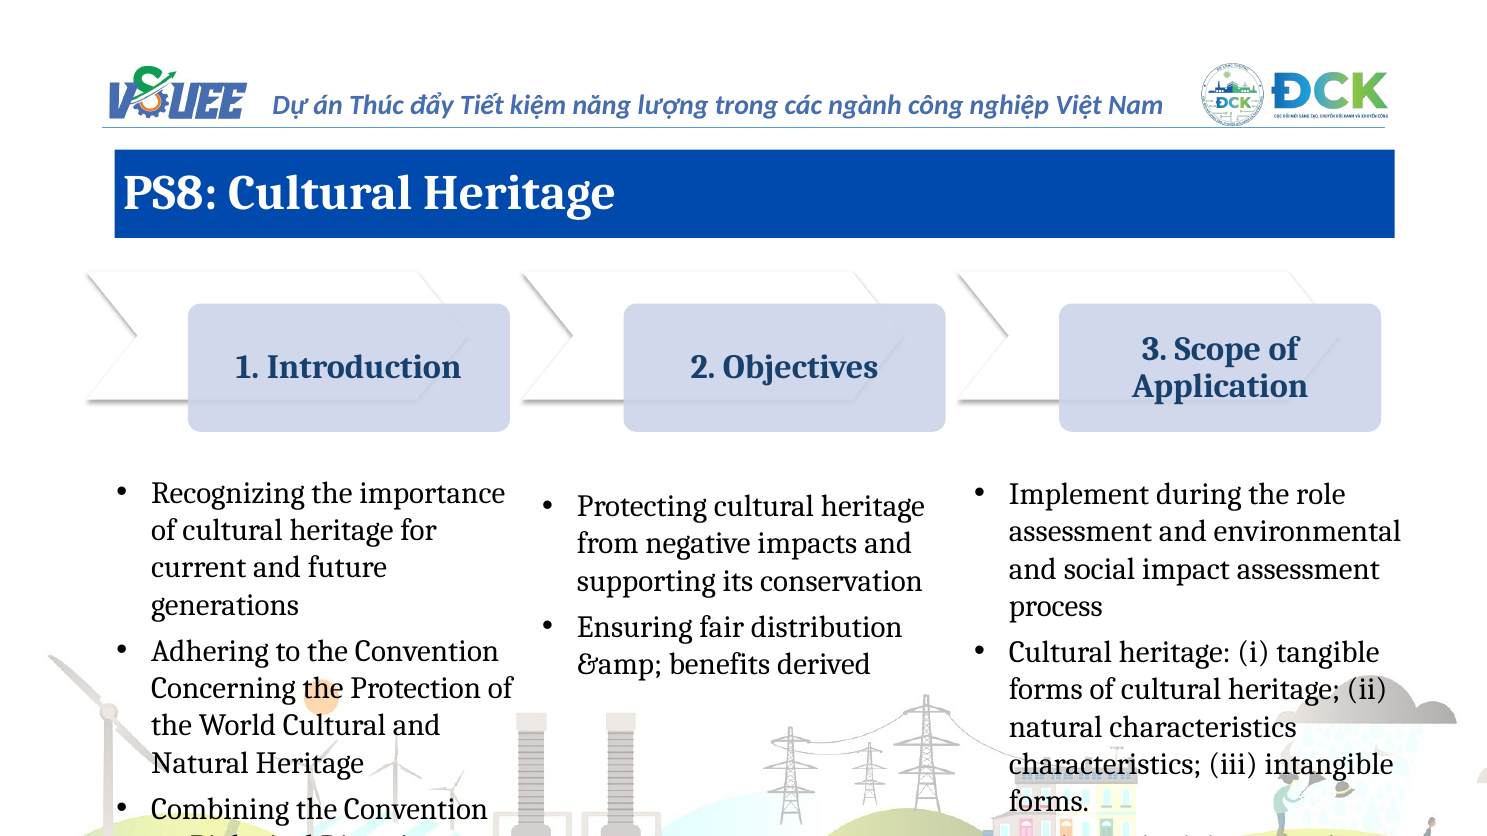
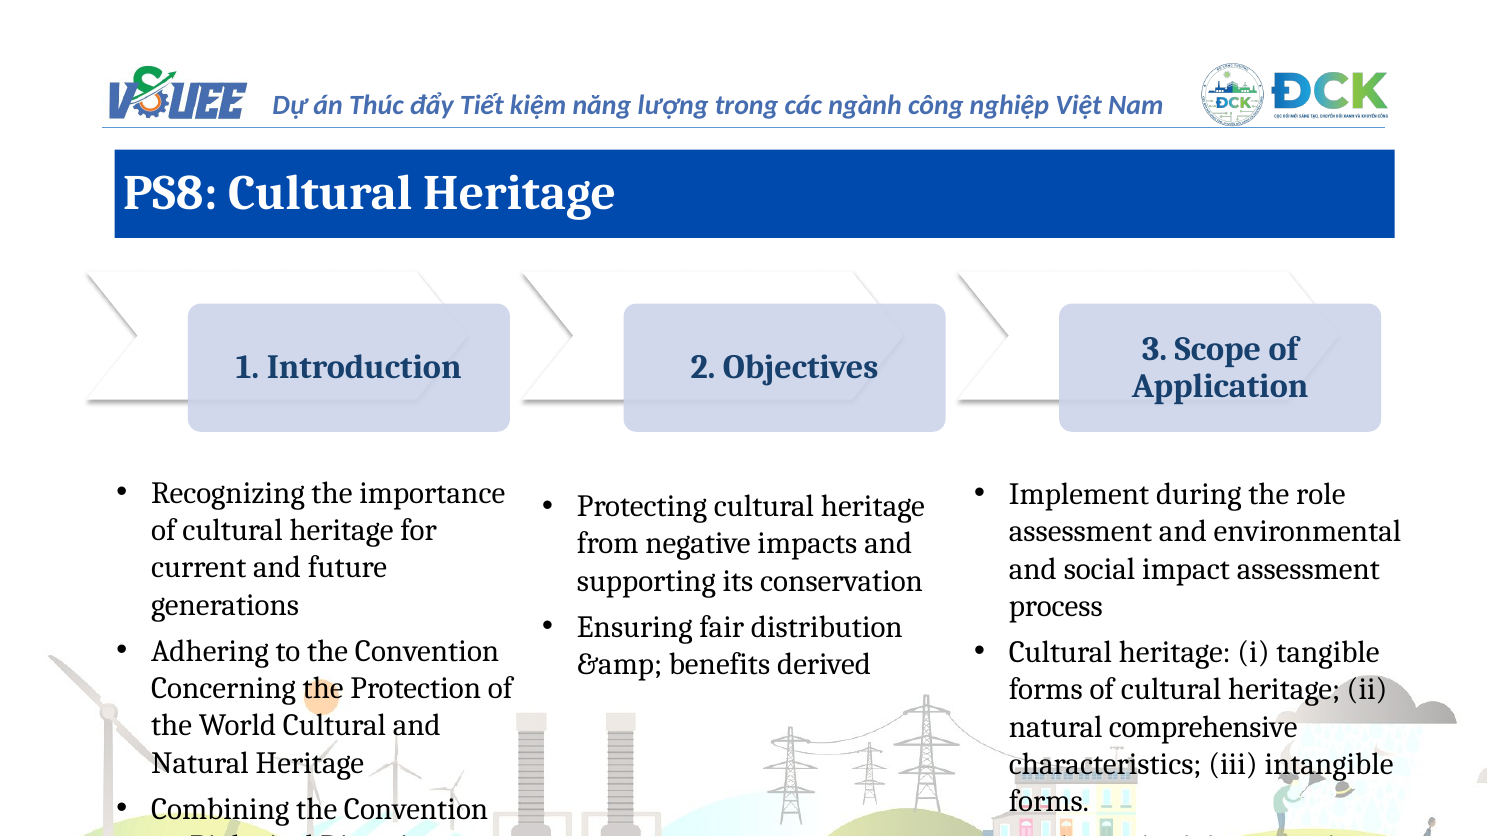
natural characteristics: characteristics -> comprehensive (1203, 727)
